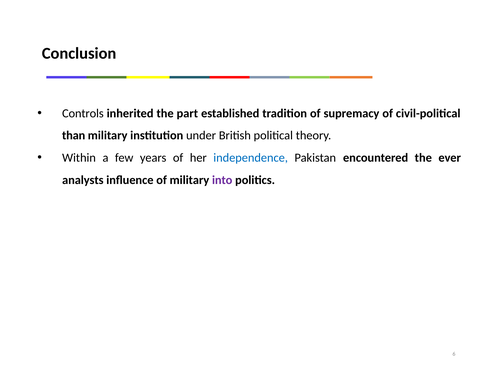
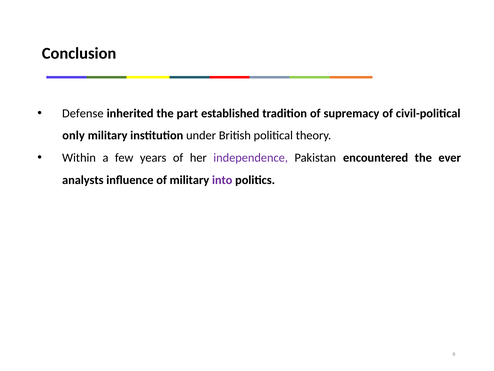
Controls: Controls -> Defense (83, 113)
than: than -> only (74, 135)
independence colour: blue -> purple (251, 158)
